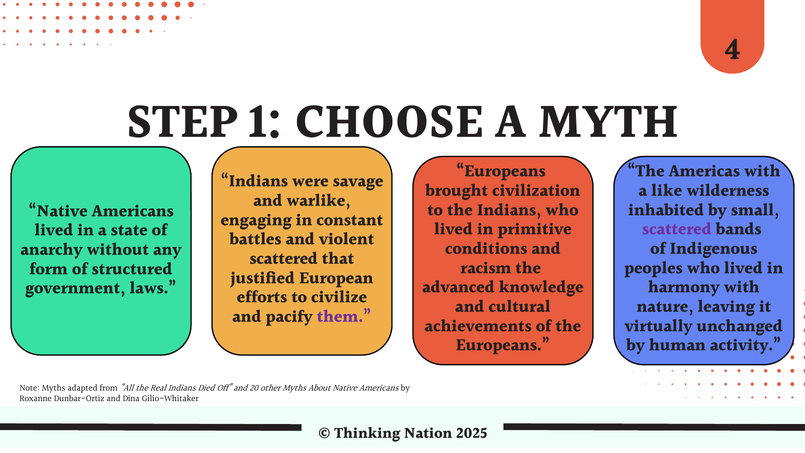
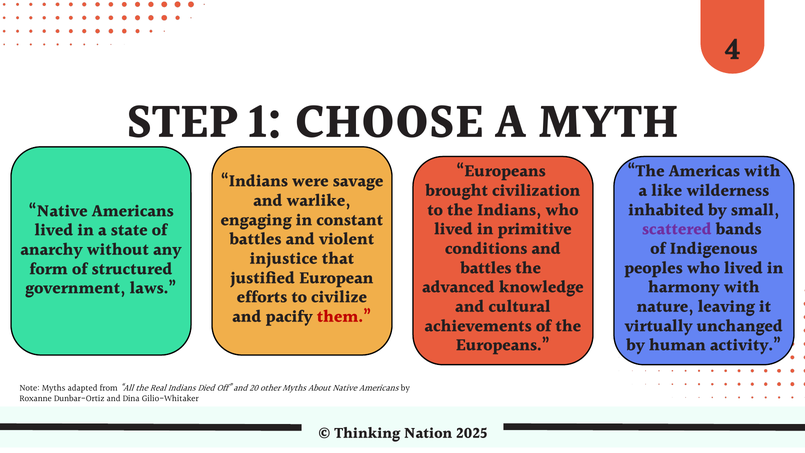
scattered: scattered -> injustice (284, 259)
racism: racism -> battles (486, 268)
them colour: purple -> red (344, 317)
